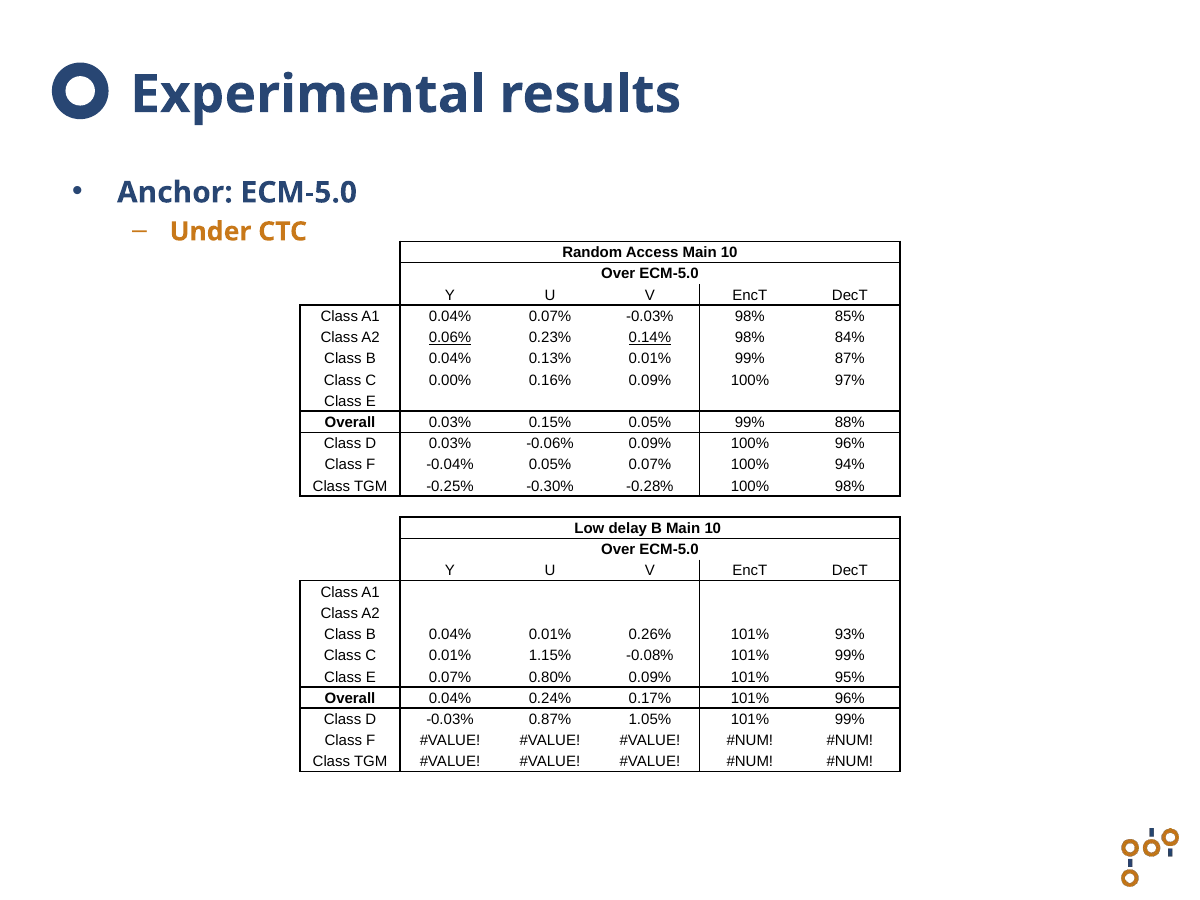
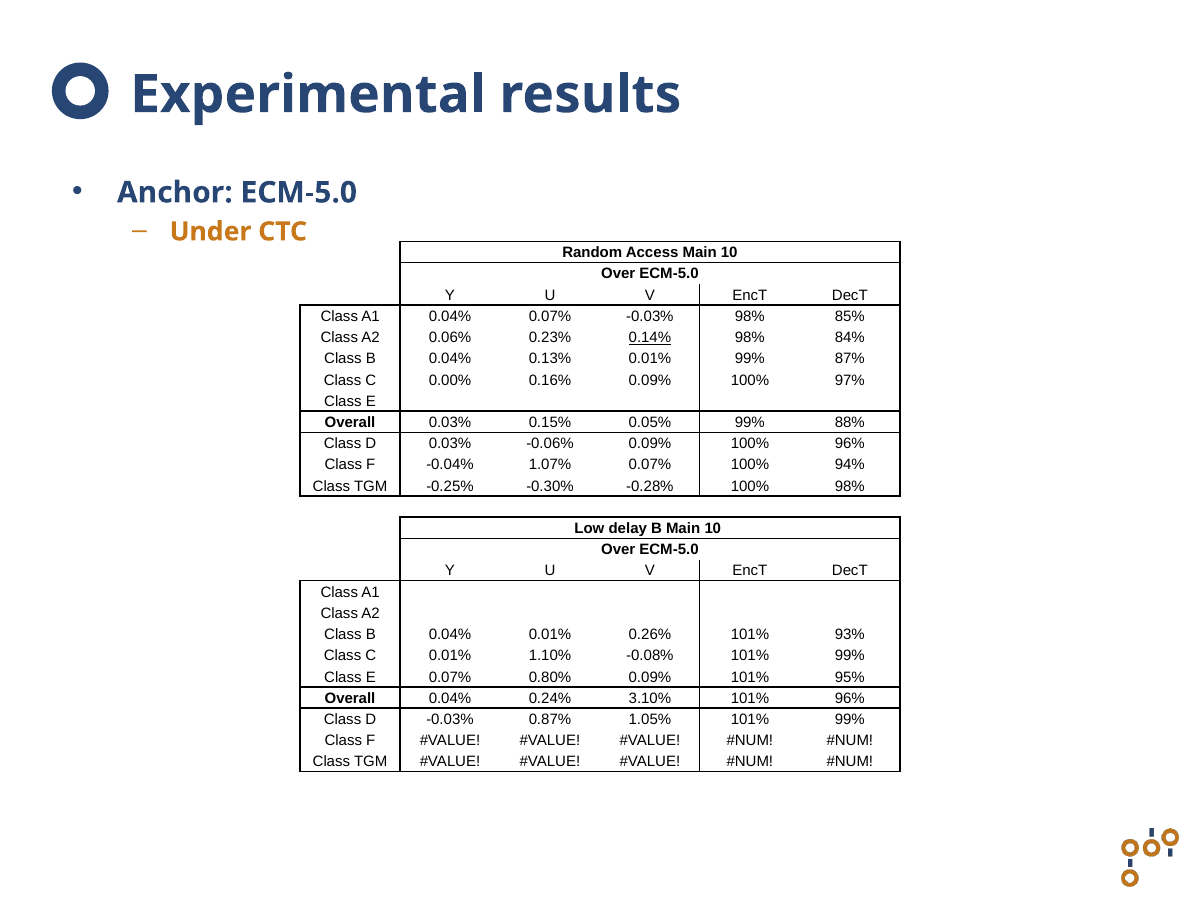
0.06% underline: present -> none (450, 338)
-0.04% 0.05%: 0.05% -> 1.07% (550, 465)
1.15%: 1.15% -> 1.10% (550, 656)
0.17%: 0.17% -> 3.10% (650, 698)
